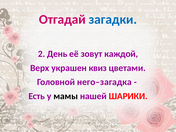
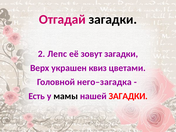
загадки colour: blue -> black (113, 19)
День: День -> Лепс (57, 54)
зовут каждой: каждой -> загадки (121, 54)
нашей ШАРИКИ: ШАРИКИ -> ЗАГАДКИ (128, 96)
